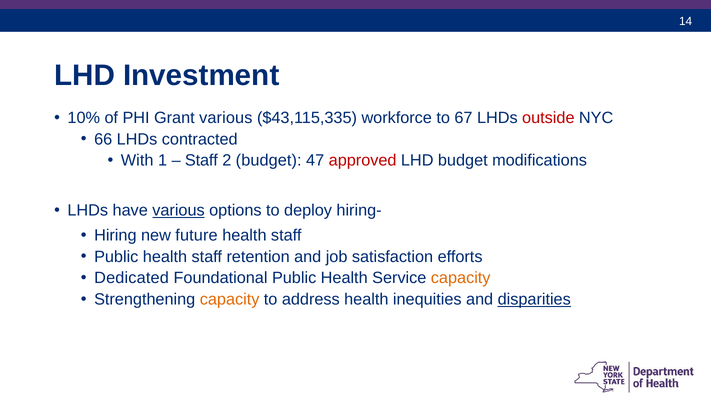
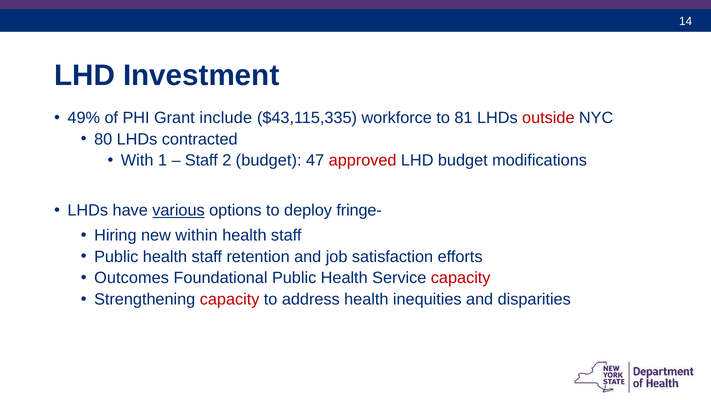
10%: 10% -> 49% (84, 118)
Grant various: various -> include (226, 118)
67: 67 -> 81 (463, 118)
66: 66 -> 80 (103, 139)
hiring-: hiring- -> fringe- (359, 210)
future: future -> within (197, 235)
Dedicated: Dedicated -> Outcomes (132, 278)
capacity colour: orange -> red (461, 278)
capacity colour: orange -> red (230, 299)
disparities underline: present -> none (534, 299)
